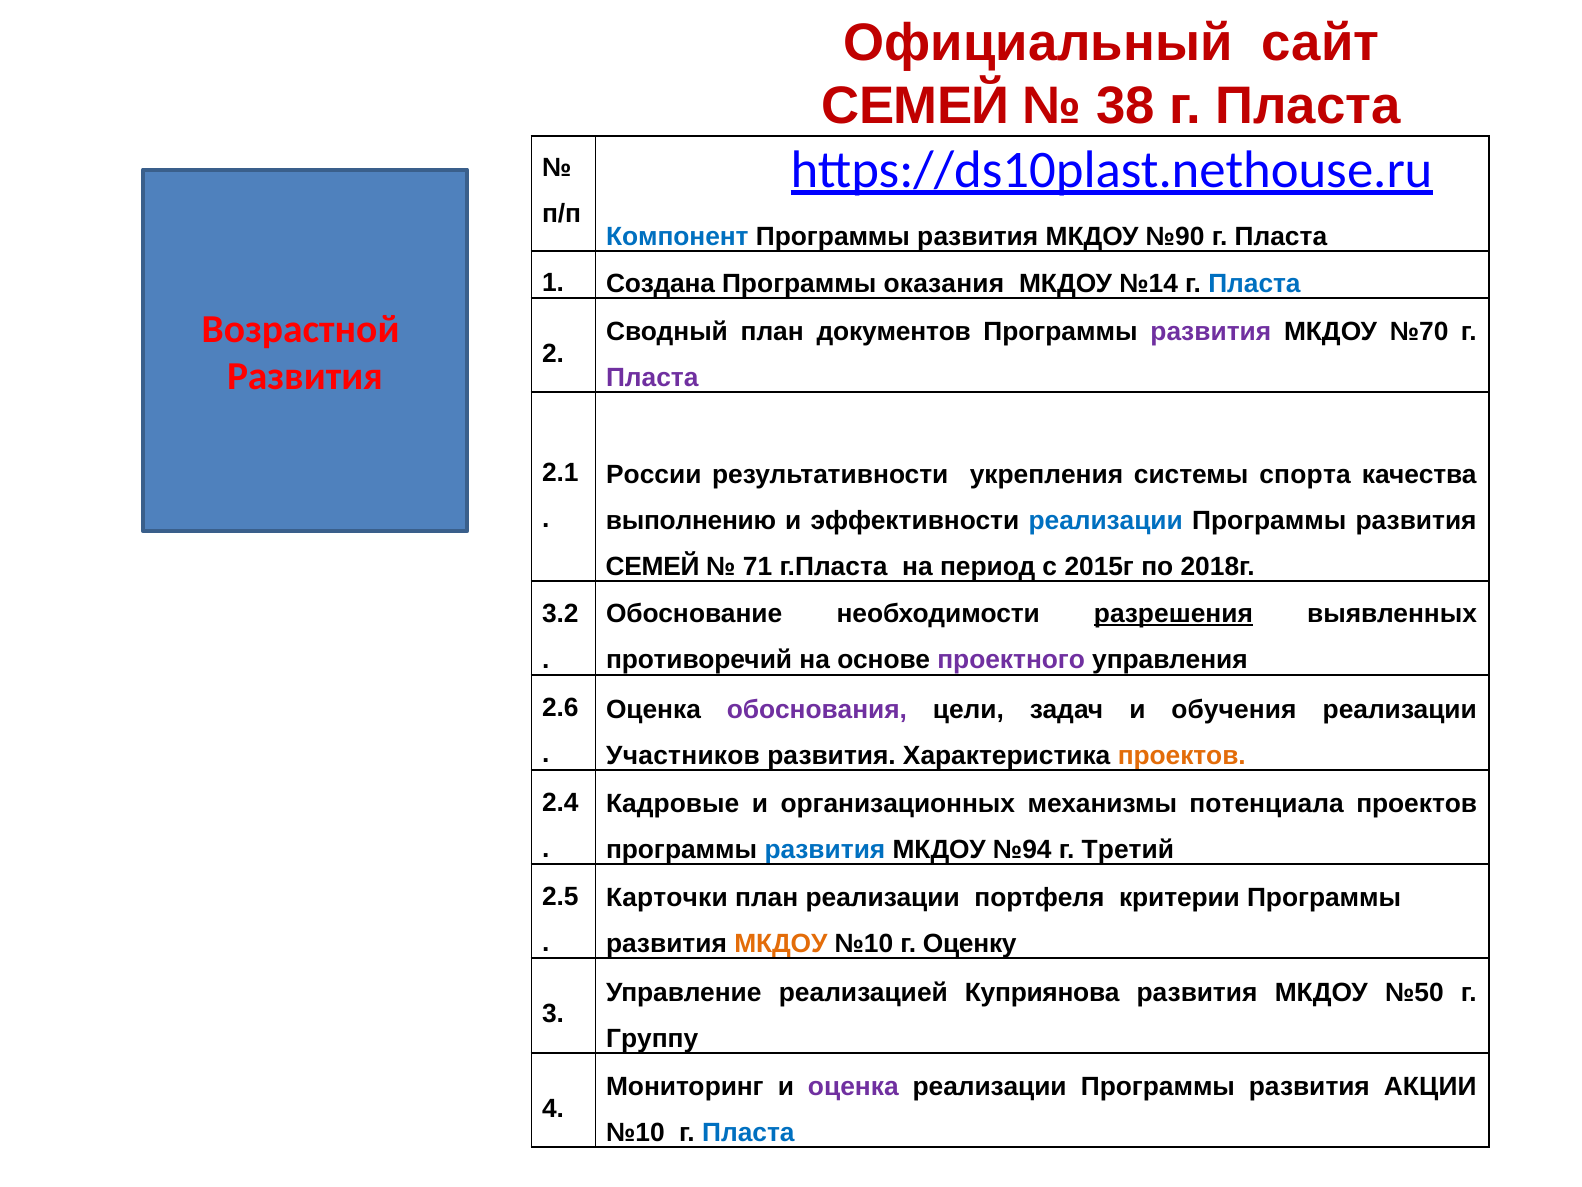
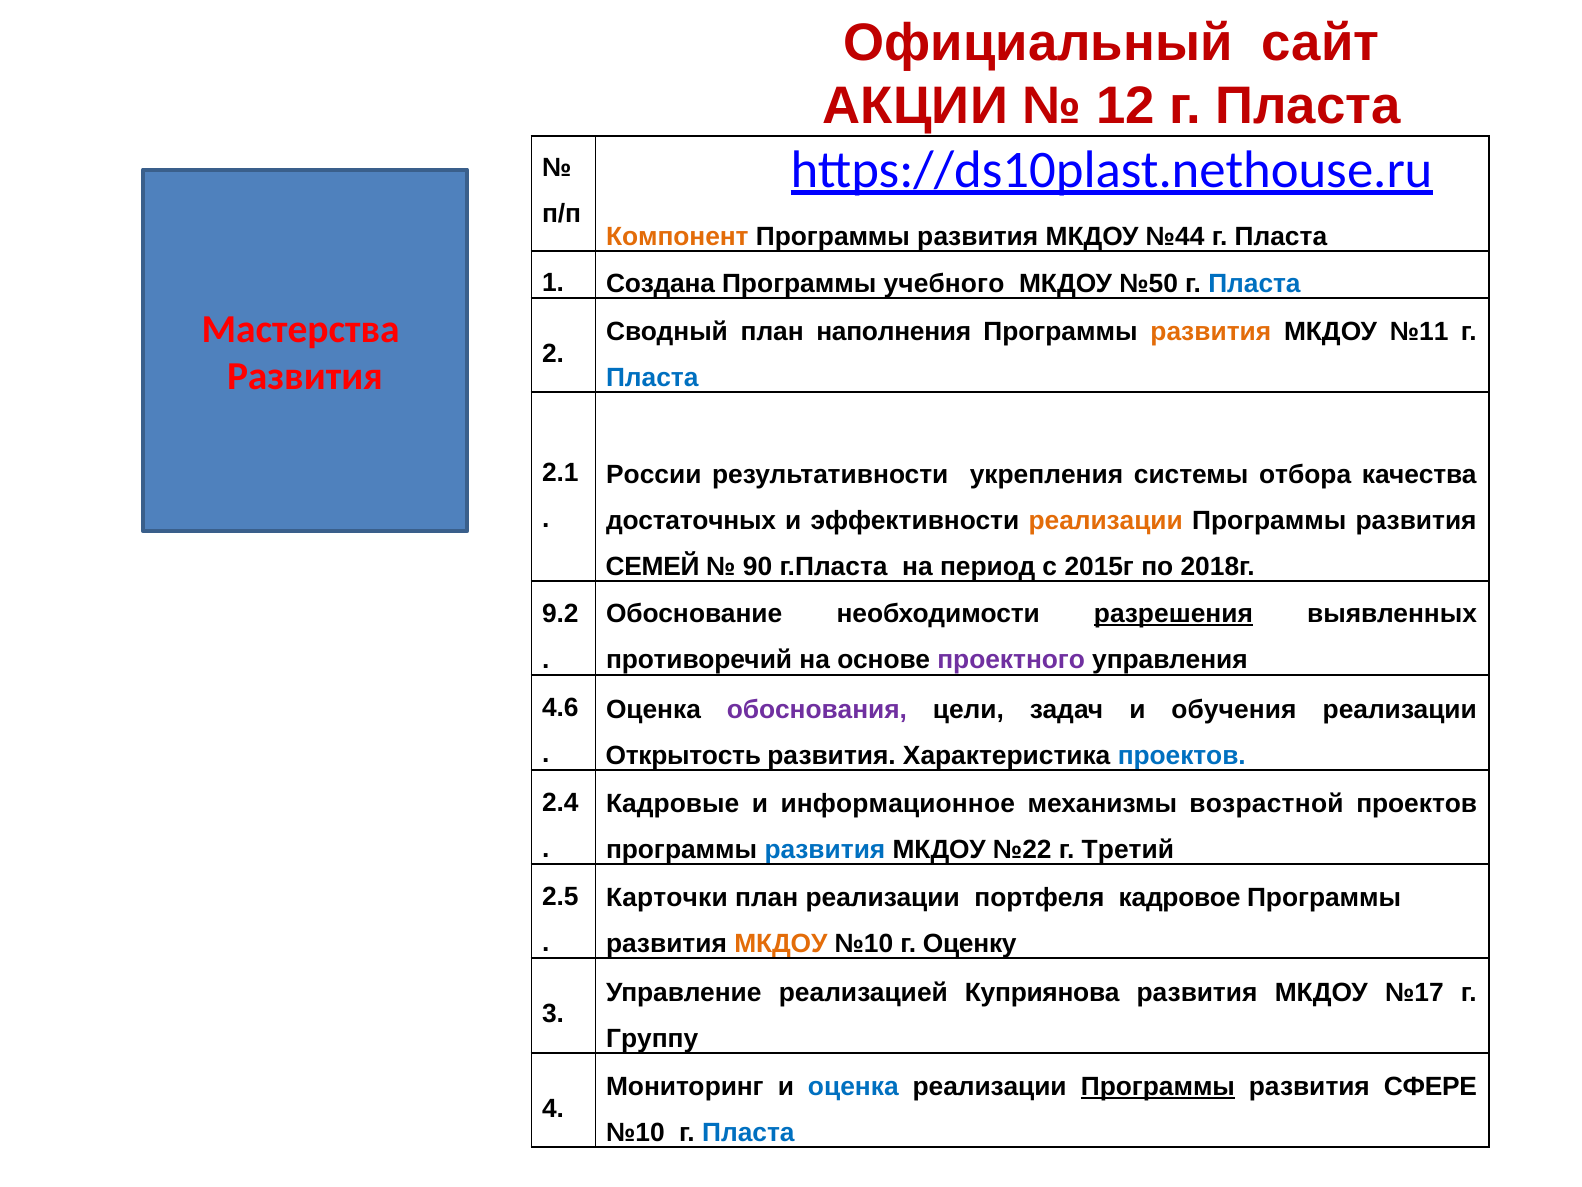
СЕМЕЙ: СЕМЕЙ -> АКЦИИ (915, 106)
38: 38 -> 12 (1126, 106)
Компонент colour: blue -> orange (677, 236)
№90: №90 -> №44 (1175, 236)
оказания: оказания -> учебного (944, 284)
№14: №14 -> №50 (1149, 284)
Возрастной: Возрастной -> Мастерства (301, 329)
документов: документов -> наполнения (894, 332)
развития colour: purple -> orange (1211, 332)
№70: №70 -> №11 (1419, 332)
Пласта colour: purple -> blue (652, 378)
спорта: спорта -> отбора (1305, 475)
выполнению: выполнению -> достаточных (691, 521)
реализации colour: blue -> orange (1106, 521)
71: 71 -> 90 (758, 566)
3.2: 3.2 -> 9.2 (560, 614)
2.6: 2.6 -> 4.6 (560, 708)
Участников: Участников -> Открытость (683, 755)
проектов colour: orange -> blue (1182, 755)
организационных: организационных -> информационное (898, 803)
потенциала: потенциала -> возрастной (1267, 803)
№94: №94 -> №22 (1022, 849)
критерии: критерии -> кадровое (1180, 898)
№50: №50 -> №17 (1414, 992)
оценка colour: purple -> blue (853, 1086)
Программы underline: none -> present (1158, 1086)
АКЦИИ: АКЦИИ -> СФЕРЕ (1430, 1086)
